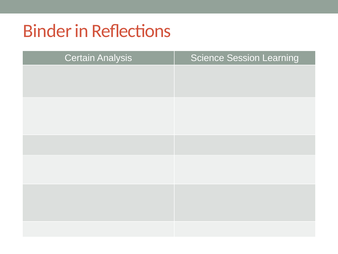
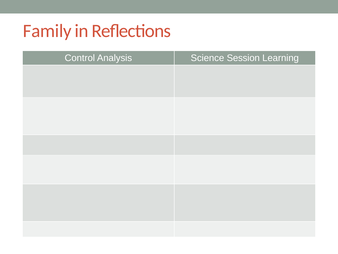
Binder: Binder -> Family (47, 31)
Certain: Certain -> Control (80, 58)
